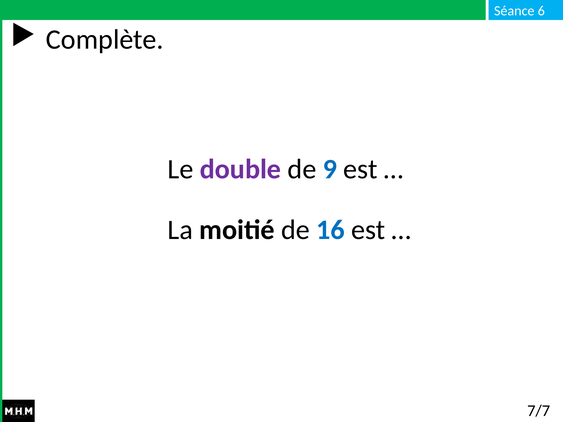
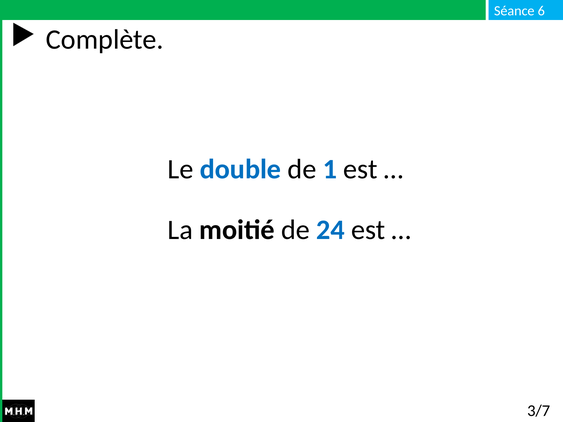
double colour: purple -> blue (240, 169)
9: 9 -> 1 (330, 169)
16: 16 -> 24 (330, 230)
7/7: 7/7 -> 3/7 (539, 411)
